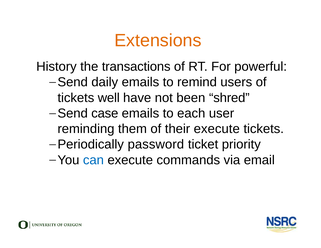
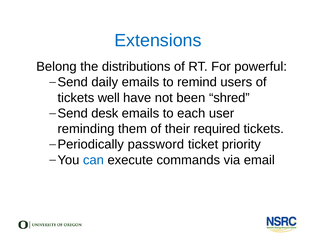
Extensions colour: orange -> blue (158, 40)
History: History -> Belong (56, 67)
transactions: transactions -> distributions (136, 67)
case: case -> desk (105, 113)
their execute: execute -> required (217, 129)
